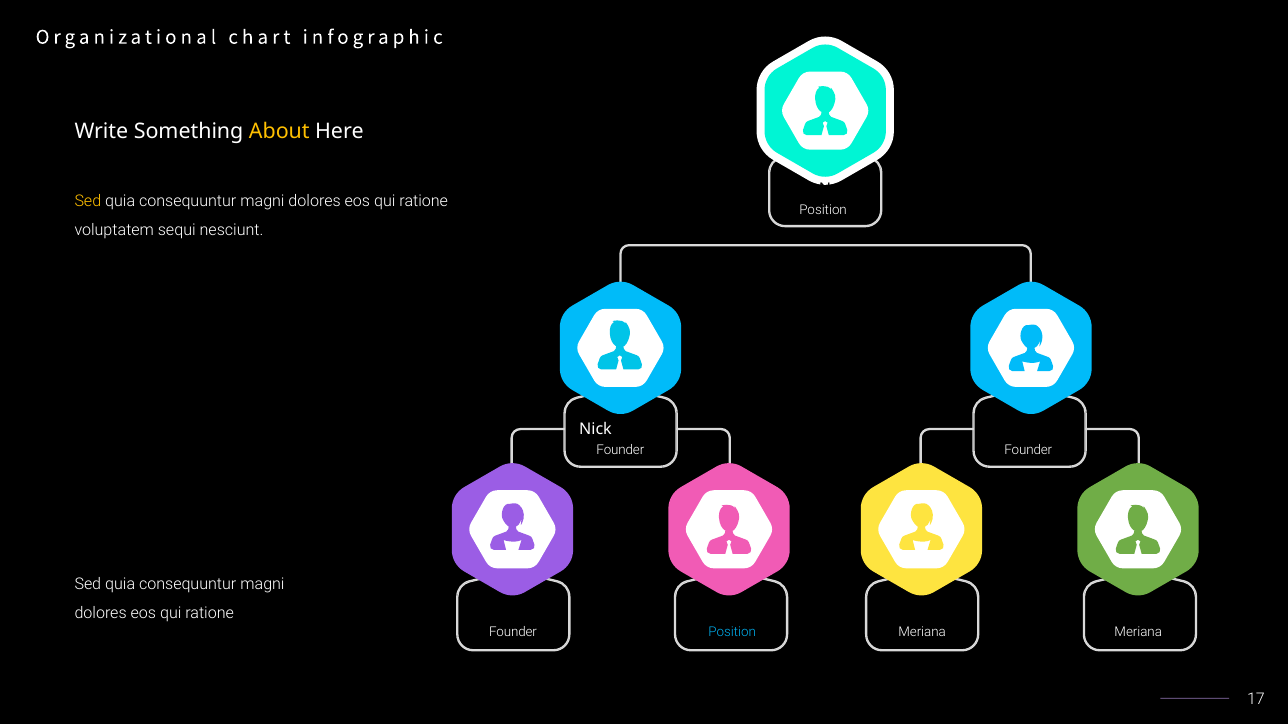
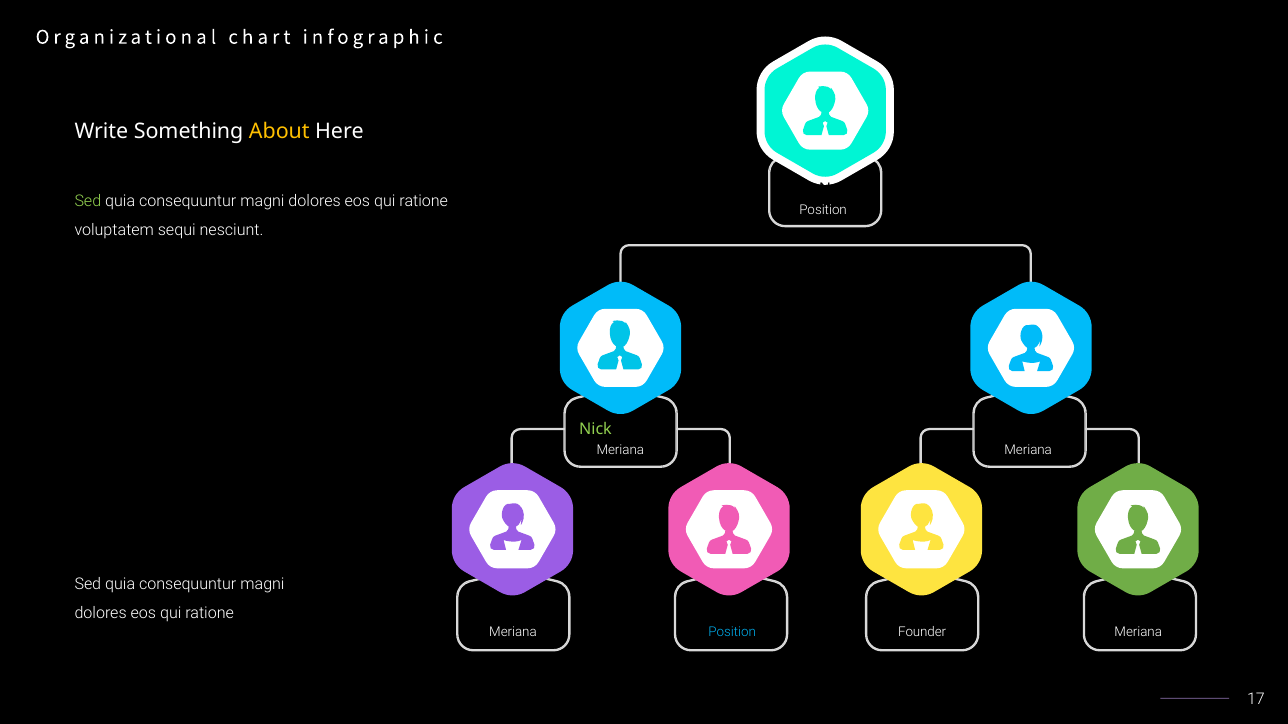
Sed colour: yellow -> light green (88, 201)
Nick colour: white -> light green (596, 430)
Founder: Founder -> Meriana (620, 450)
Founder: Founder -> Meriana (1028, 450)
Founder: Founder -> Meriana (513, 633)
Meriana: Meriana -> Founder (922, 633)
